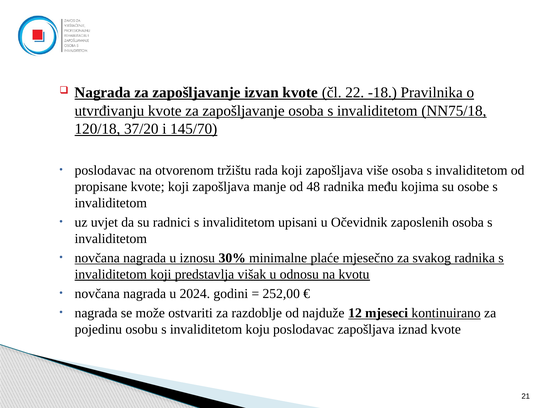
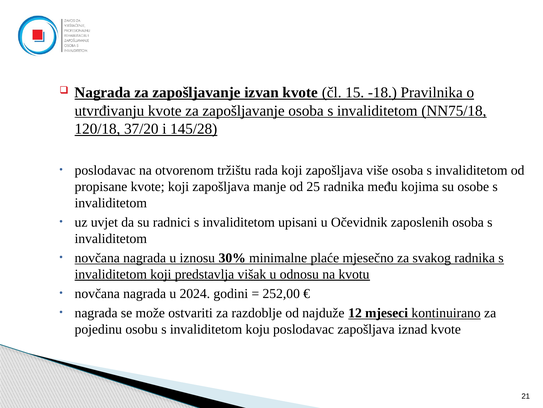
22: 22 -> 15 (355, 92)
145/70: 145/70 -> 145/28 (194, 129)
48: 48 -> 25 (313, 186)
